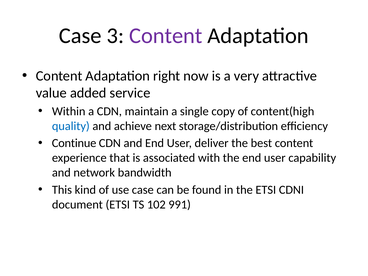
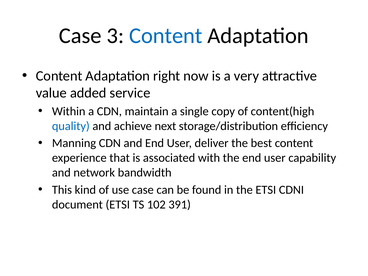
Content colour: purple -> blue (166, 36)
Continue: Continue -> Manning (74, 143)
991: 991 -> 391 (180, 204)
